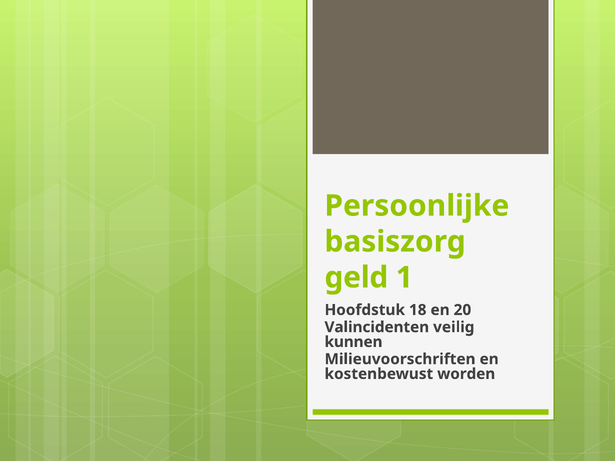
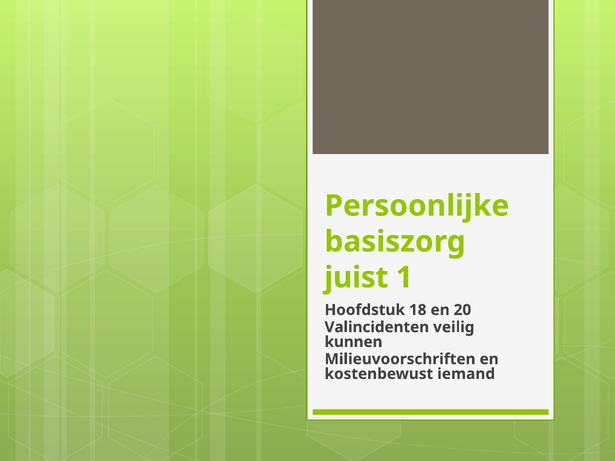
geld: geld -> juist (356, 278)
worden: worden -> iemand (466, 374)
